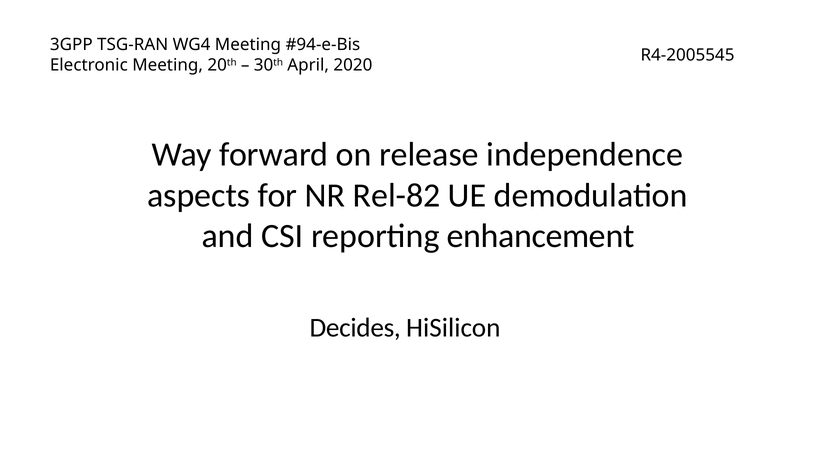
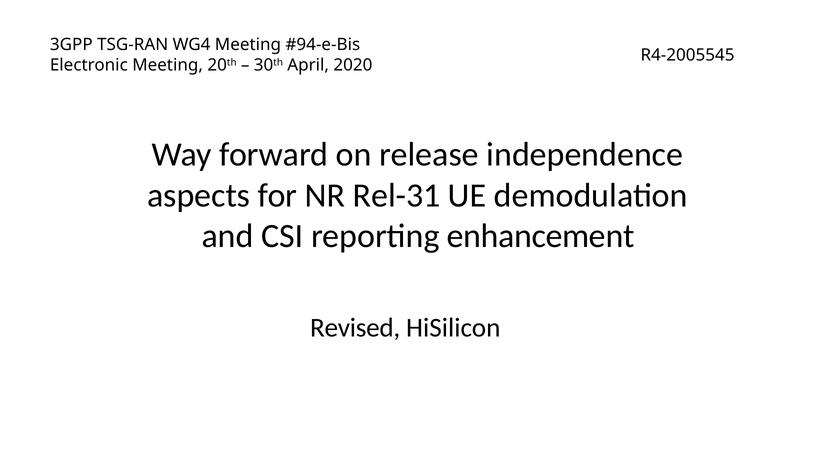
Rel-82: Rel-82 -> Rel-31 (397, 195)
Decides: Decides -> Revised (355, 328)
